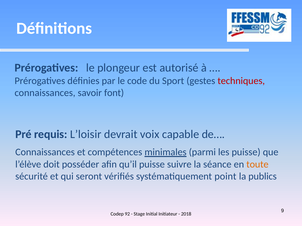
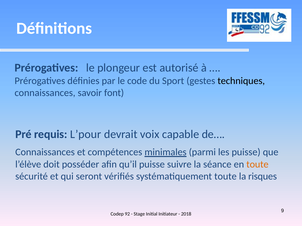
techniques colour: red -> black (241, 81)
L’loisir: L’loisir -> L’pour (86, 135)
systématiquement point: point -> toute (225, 177)
publics: publics -> risques (263, 177)
